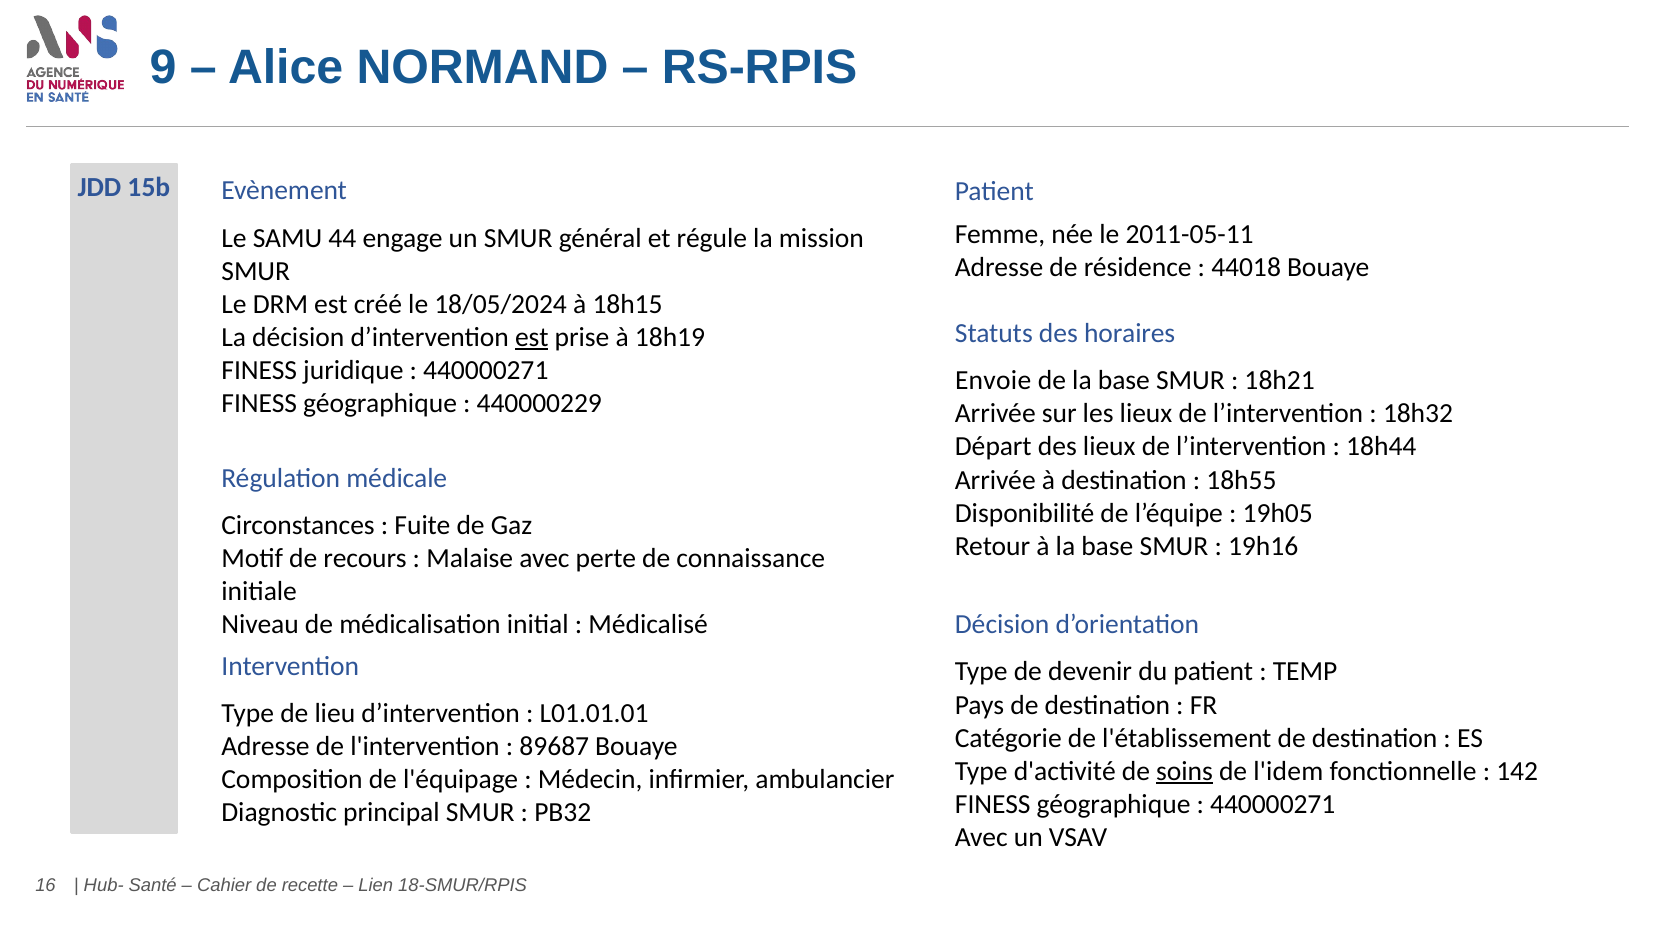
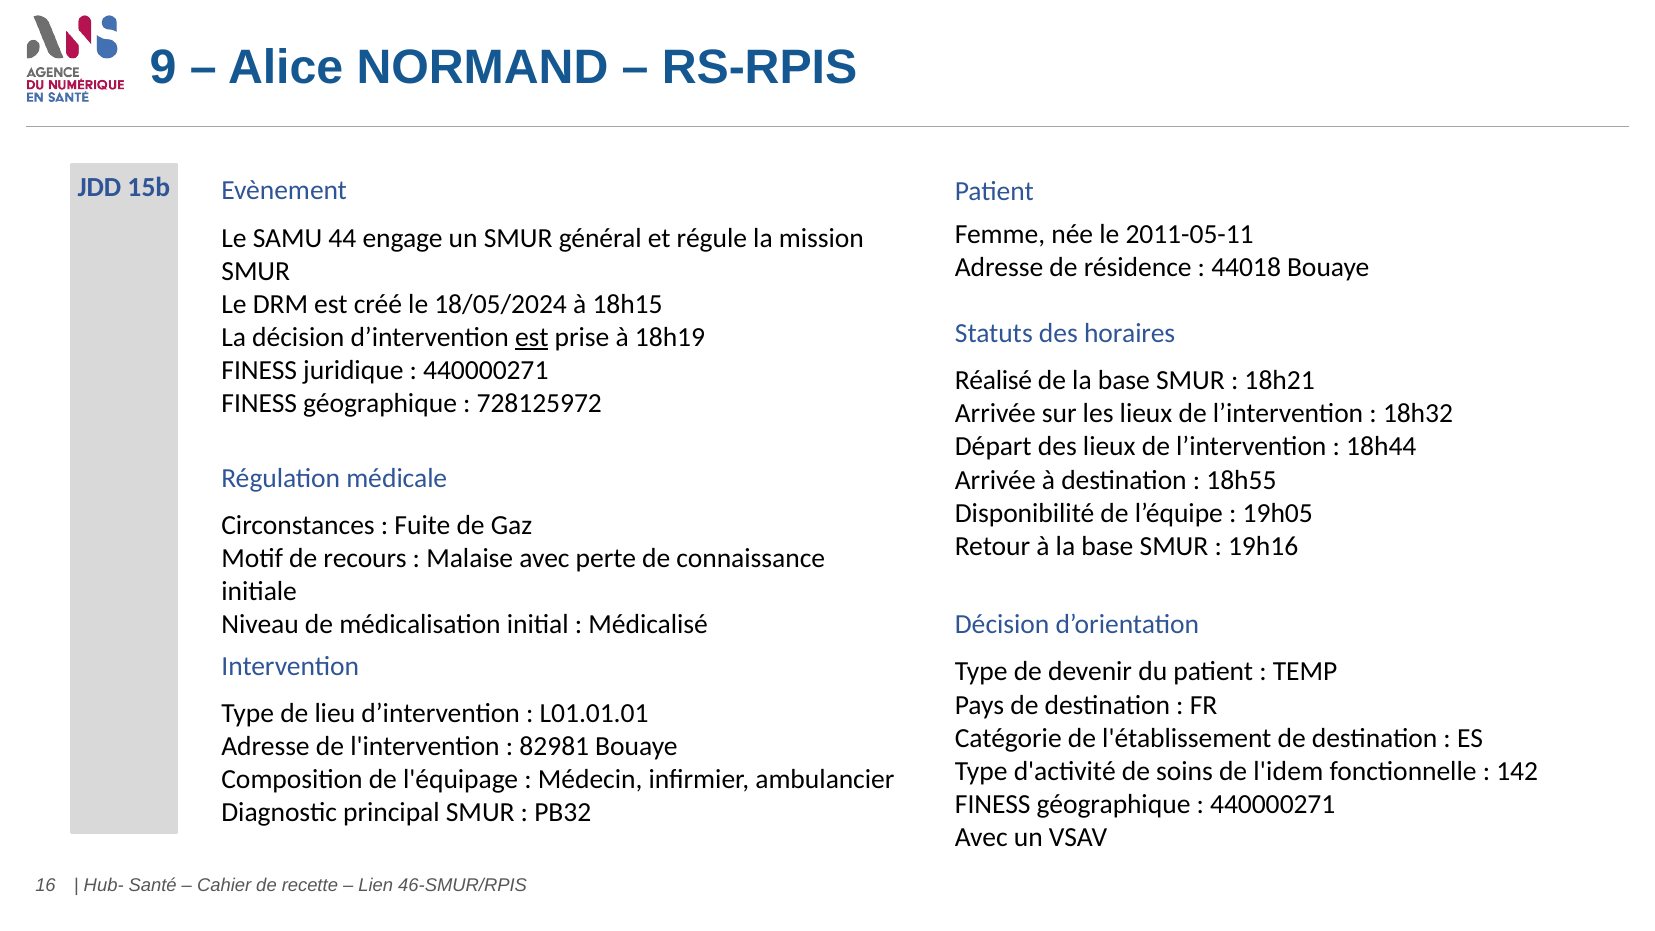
Envoie: Envoie -> Réalisé (993, 381)
440000229: 440000229 -> 728125972 (539, 403)
89687: 89687 -> 82981 (554, 747)
soins underline: present -> none (1185, 771)
18-SMUR/RPIS: 18-SMUR/RPIS -> 46-SMUR/RPIS (463, 886)
